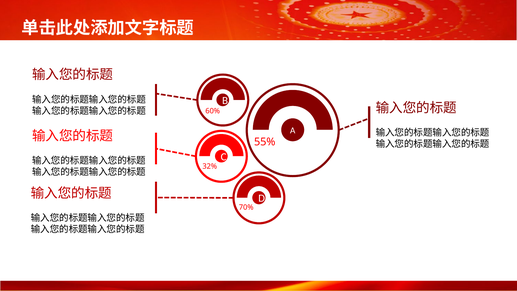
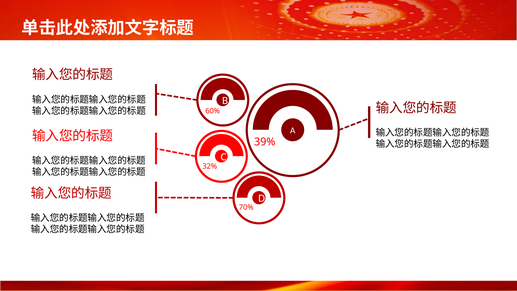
55%: 55% -> 39% (265, 142)
